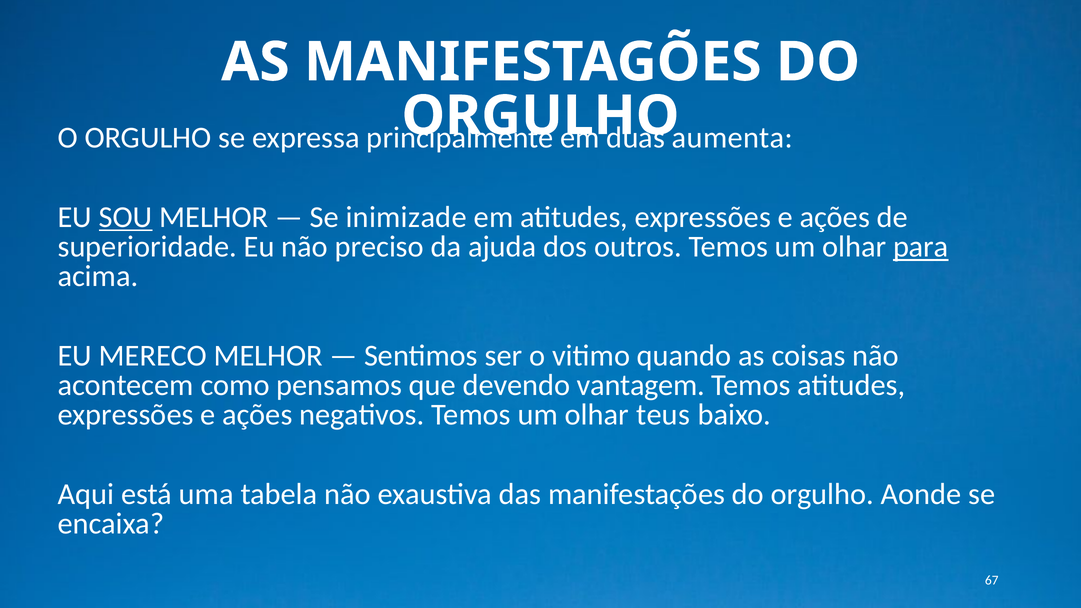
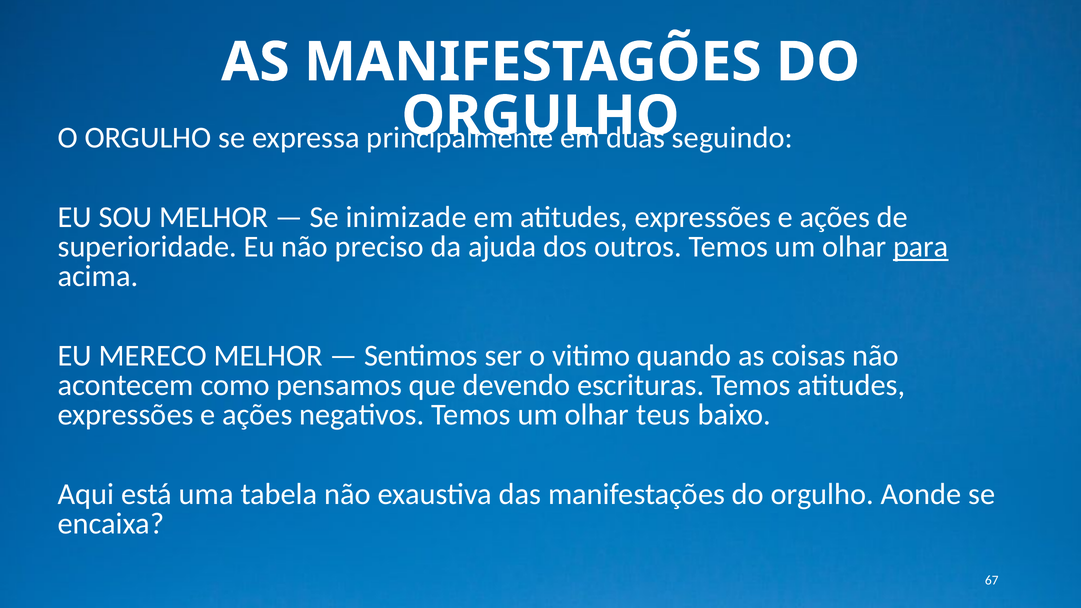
aumenta: aumenta -> seguindo (732, 138)
SOU underline: present -> none (126, 217)
vantagem: vantagem -> escrituras (641, 385)
